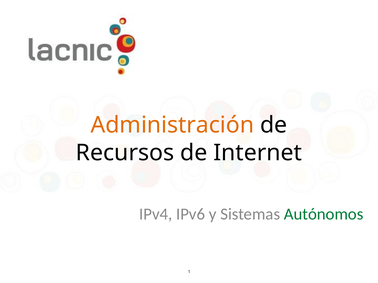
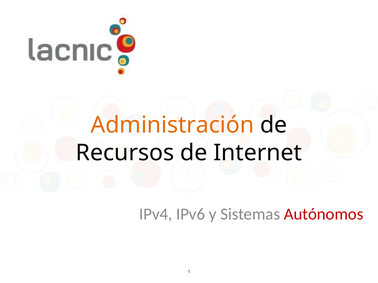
Autónomos colour: green -> red (324, 215)
